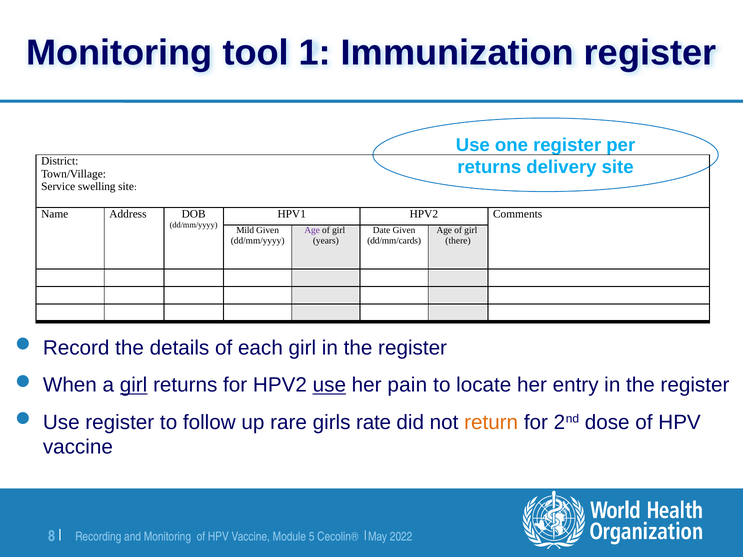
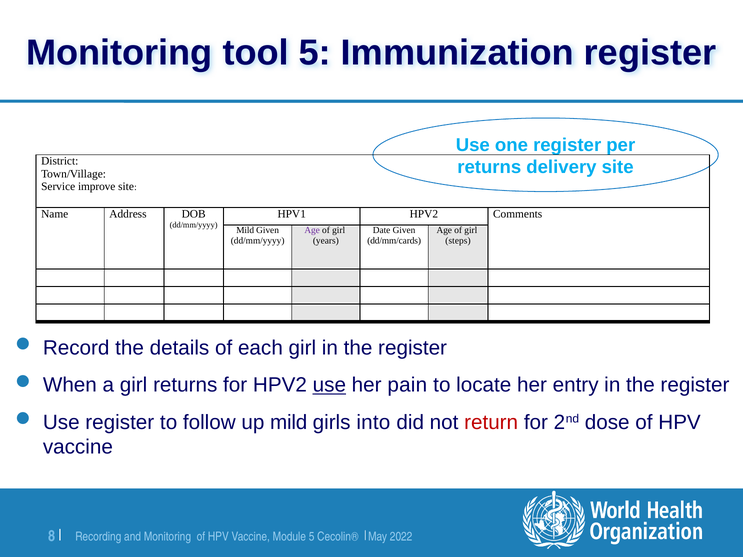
tool 1: 1 -> 5 (315, 53)
swelling: swelling -> improve (97, 186)
there: there -> steps (458, 241)
girl underline: present -> none (134, 385)
up rare: rare -> mild (289, 422)
rate: rate -> into (373, 422)
return colour: orange -> red (491, 422)
